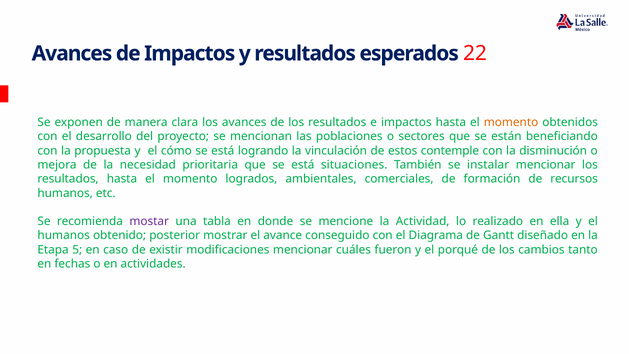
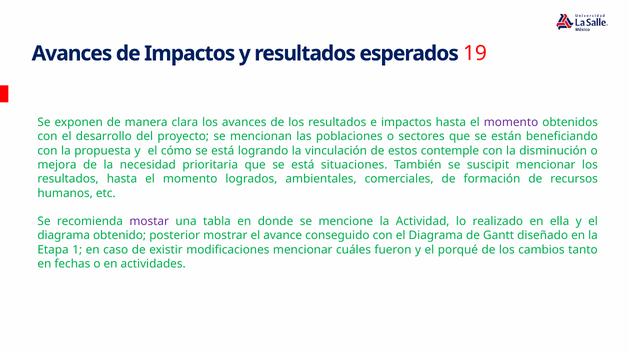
22: 22 -> 19 (475, 53)
momento colour: orange -> purple (511, 122)
instalar: instalar -> suscipit (488, 165)
humanos: humanos -> diagrama (64, 235)
5: 5 -> 1 (77, 250)
